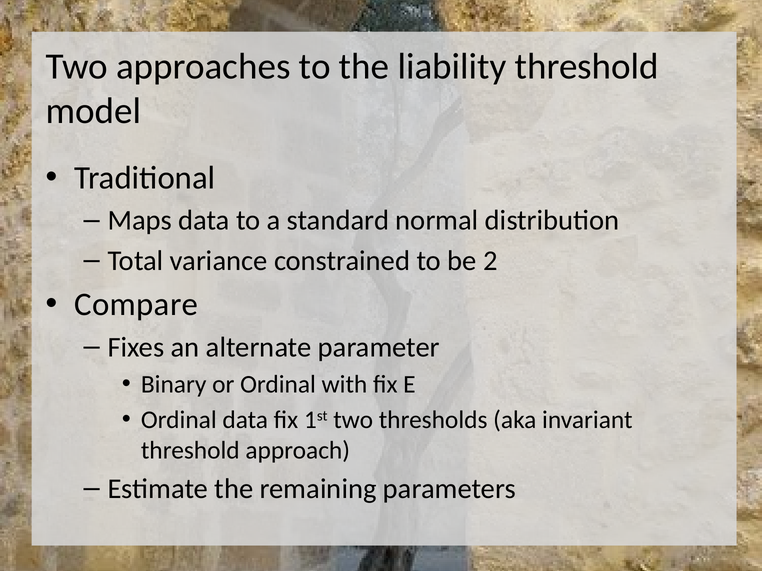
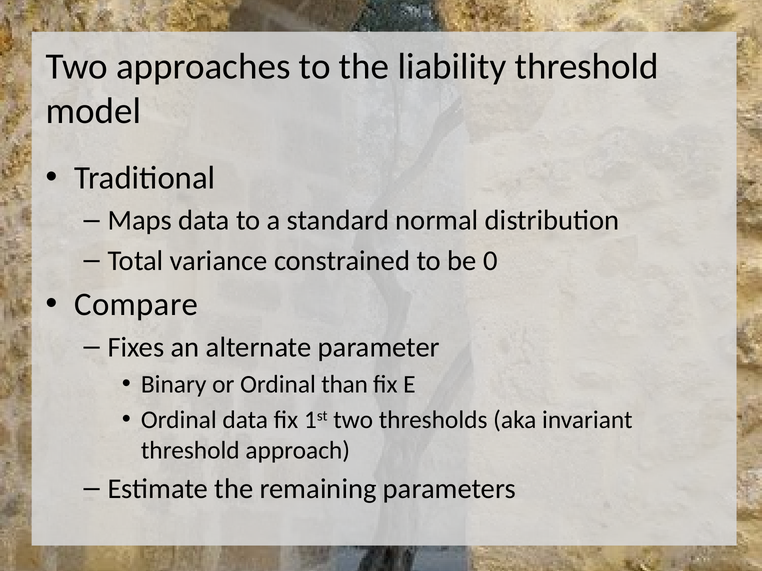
2: 2 -> 0 (490, 261)
with: with -> than (345, 385)
